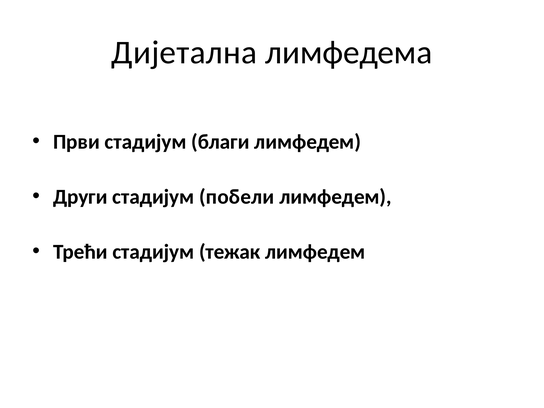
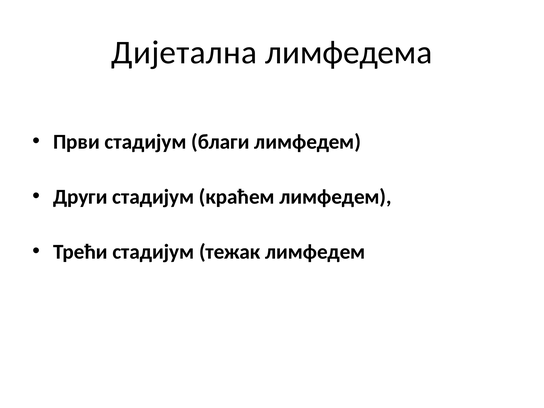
побели: побели -> краћем (237, 197)
